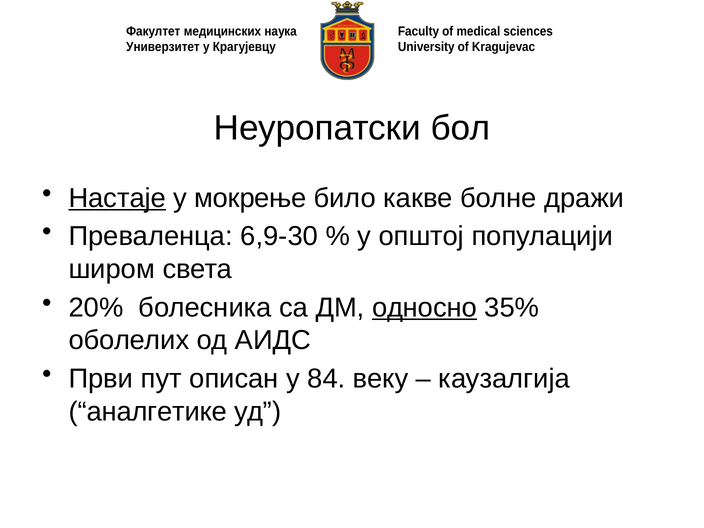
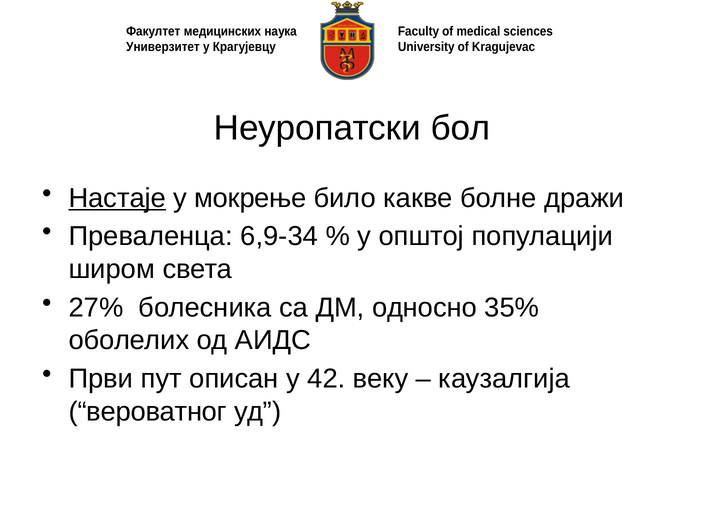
6,9-30: 6,9-30 -> 6,9-34 (279, 236)
20%: 20% -> 27% (96, 308)
односно underline: present -> none (424, 308)
84: 84 -> 42 (326, 379)
аналгетике: аналгетике -> вероватног (148, 412)
